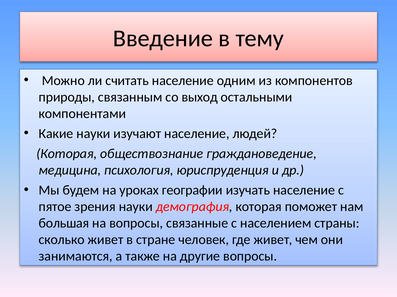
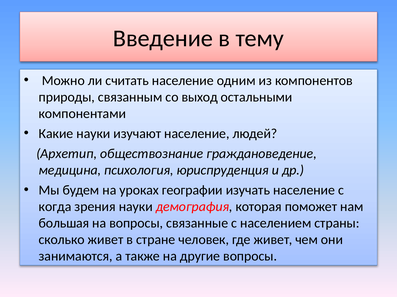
Которая: Которая -> Архетип (67, 154)
пятое: пятое -> когда (55, 207)
